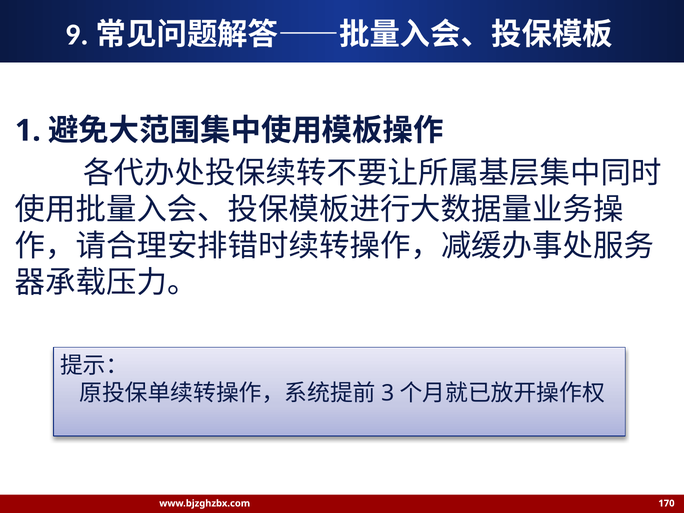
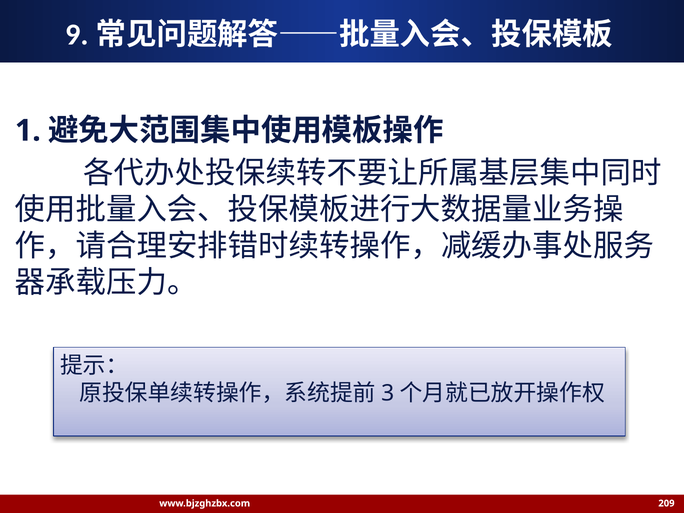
170: 170 -> 209 (666, 503)
